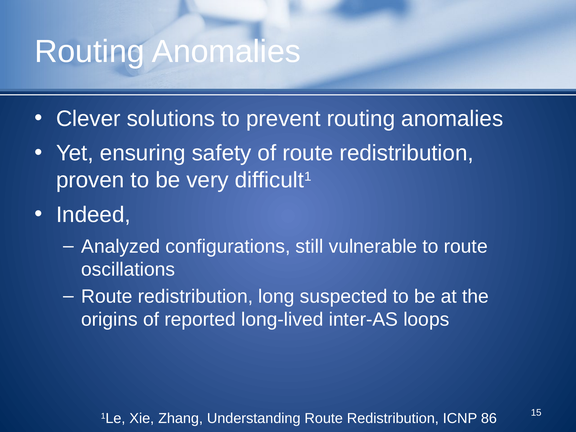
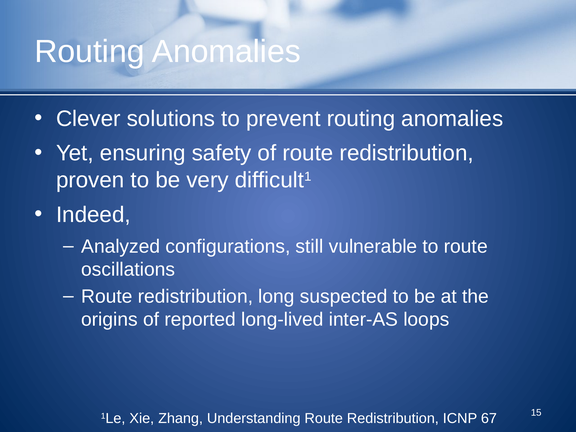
86: 86 -> 67 (489, 419)
